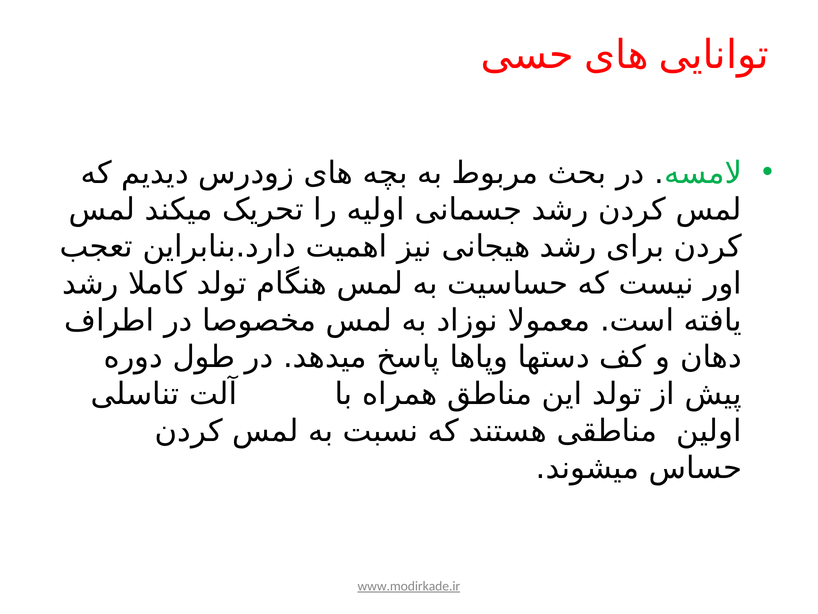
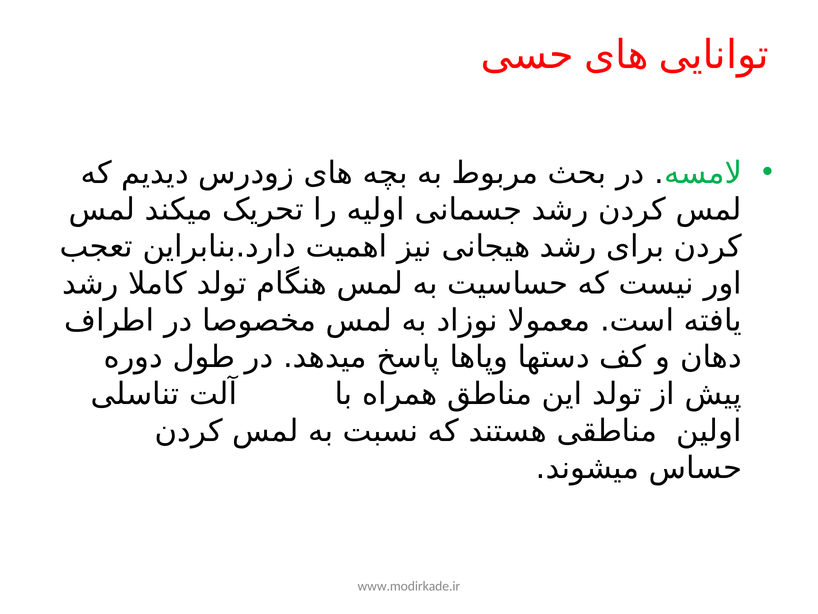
www.modirkade.ir underline: present -> none (409, 586)
